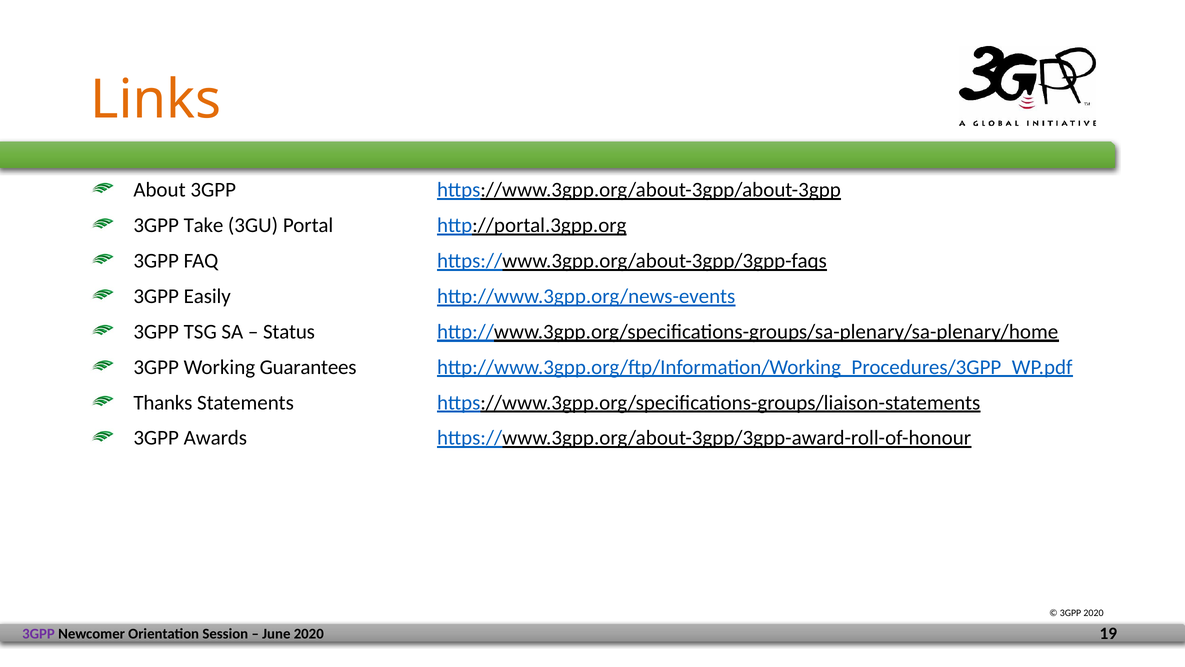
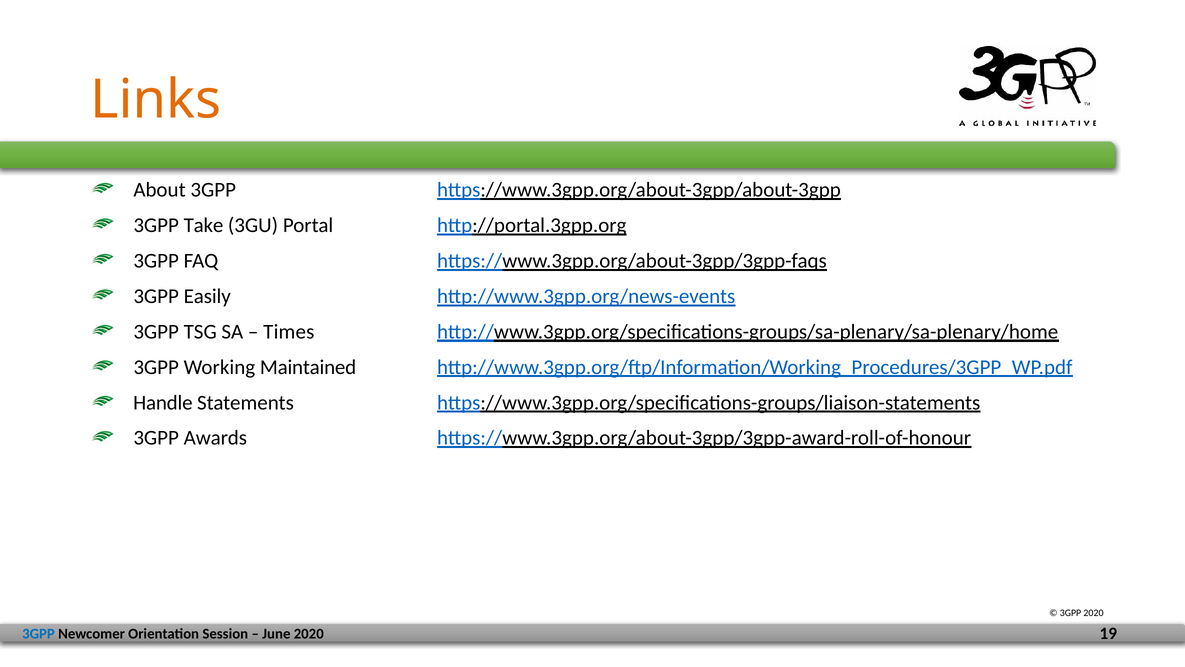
Status: Status -> Times (289, 331)
Guarantees: Guarantees -> Maintained (308, 367)
Thanks: Thanks -> Handle (163, 402)
3GPP colour: purple -> blue (39, 634)
